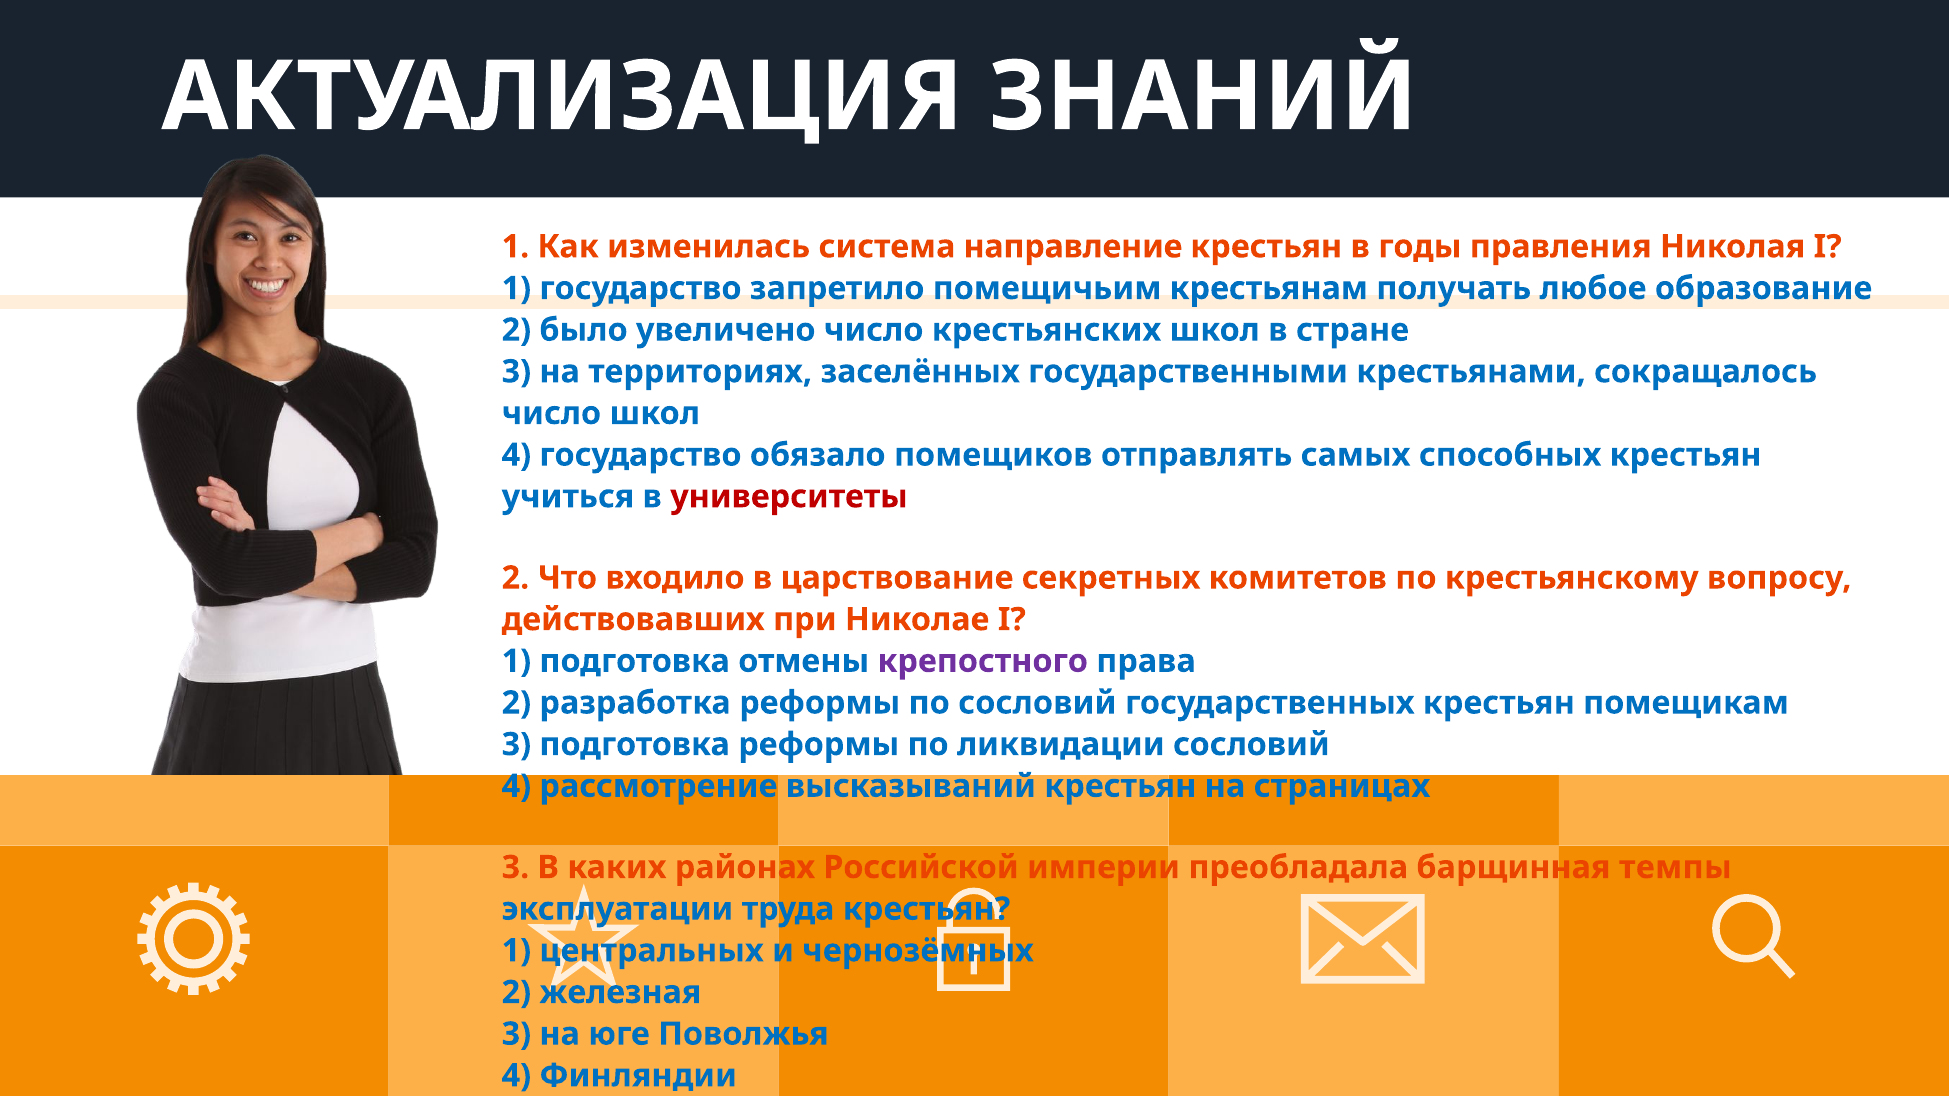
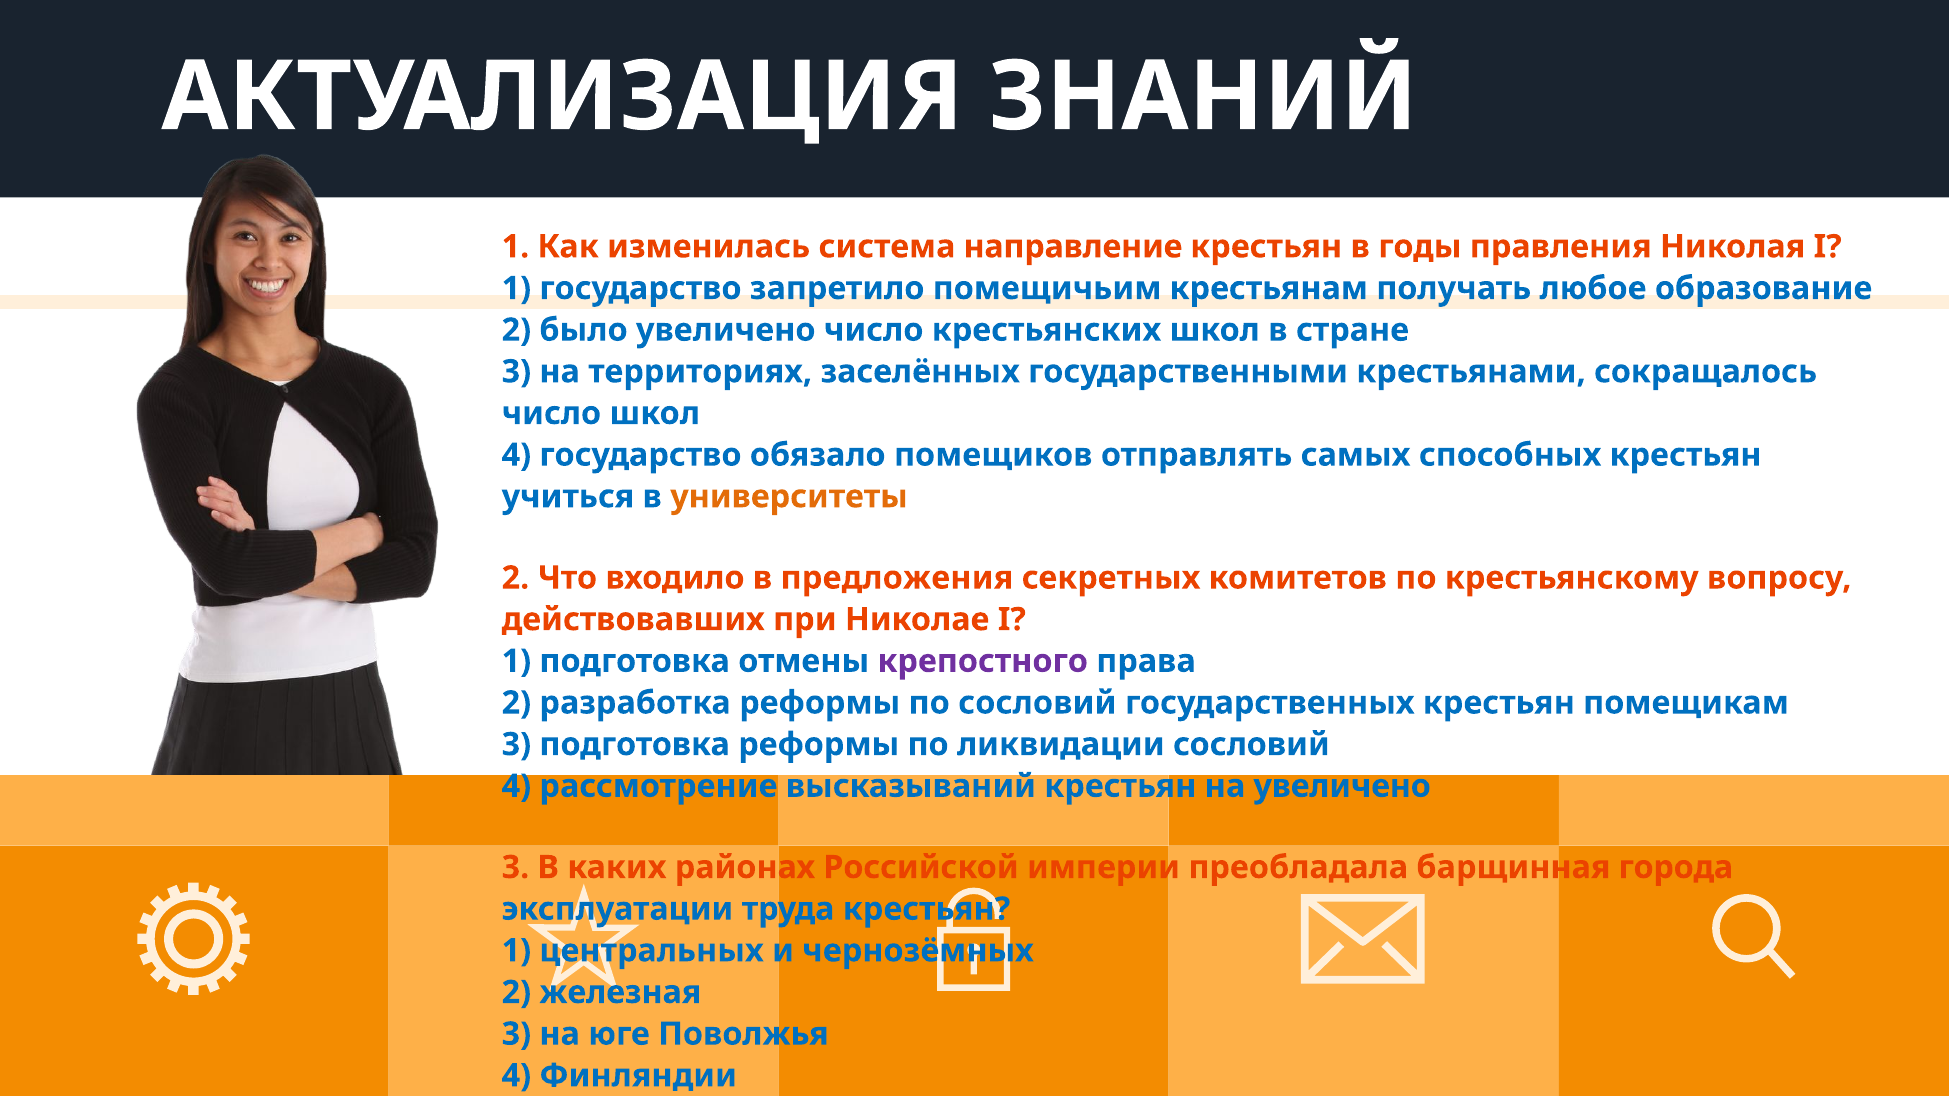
университеты colour: red -> orange (789, 497)
царствование: царствование -> предложения (897, 578)
на страницах: страницах -> увеличено (1342, 786)
темпы: темпы -> города (1676, 868)
